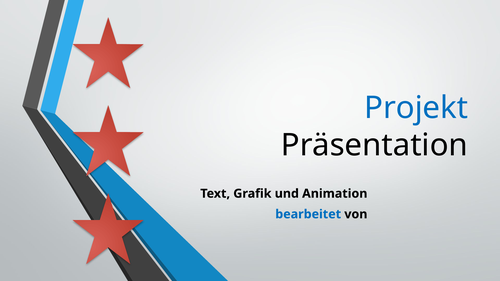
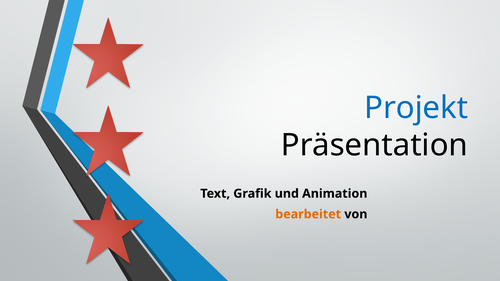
bearbeitet colour: blue -> orange (308, 214)
